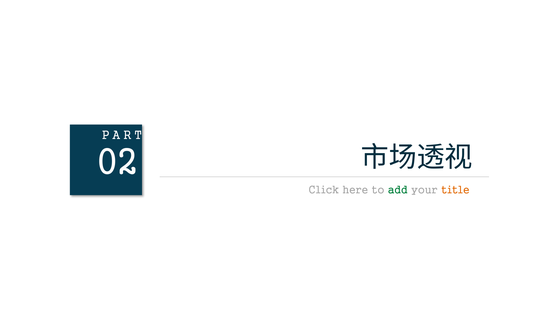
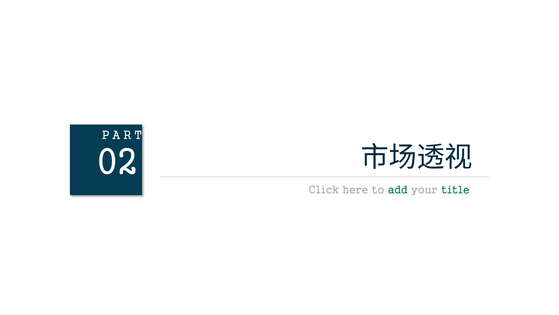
title colour: orange -> green (455, 190)
